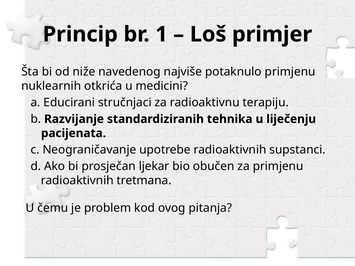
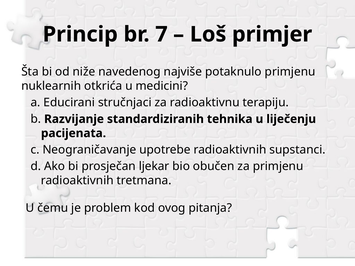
1: 1 -> 7 (161, 34)
